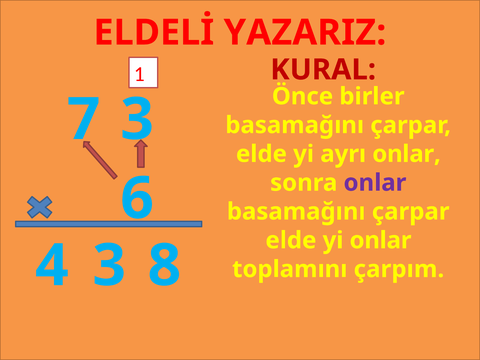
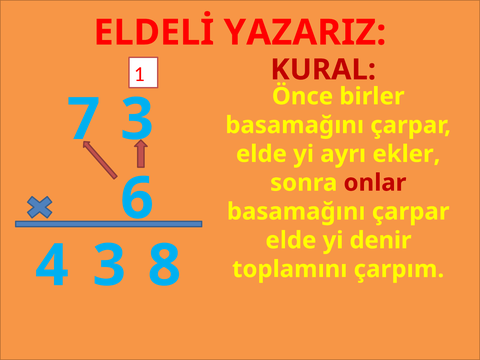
ayrı onlar: onlar -> ekler (406, 154)
onlar colour: purple -> red (375, 183)
yi onlar: onlar -> denir (381, 240)
